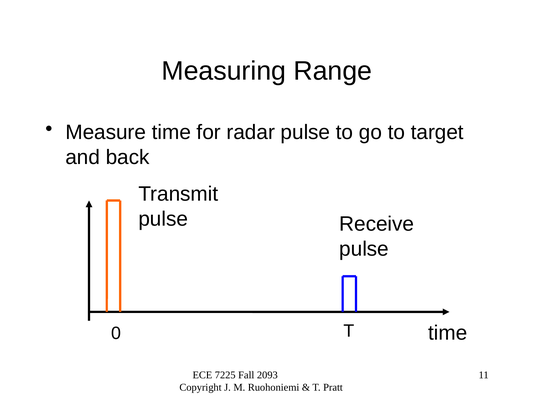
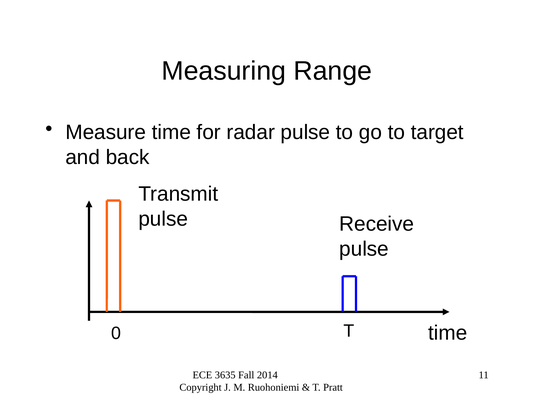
7225: 7225 -> 3635 (225, 375)
2093: 2093 -> 2014 (267, 375)
